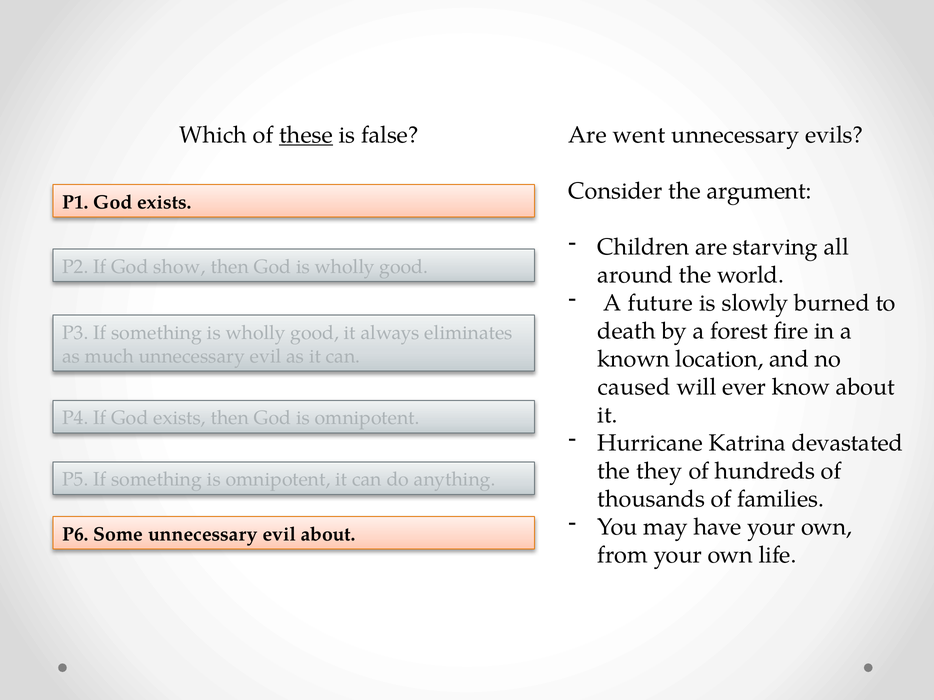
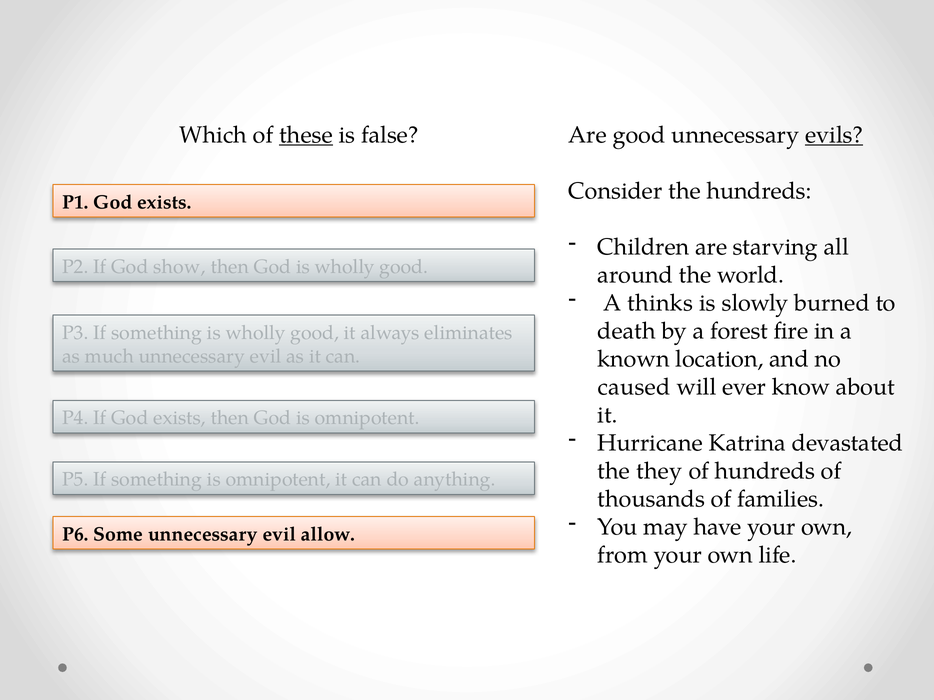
Are went: went -> good (639, 135)
evils underline: none -> present (834, 135)
the argument: argument -> hundreds (759, 191)
future: future -> thinks (660, 303)
evil about: about -> allow (328, 535)
